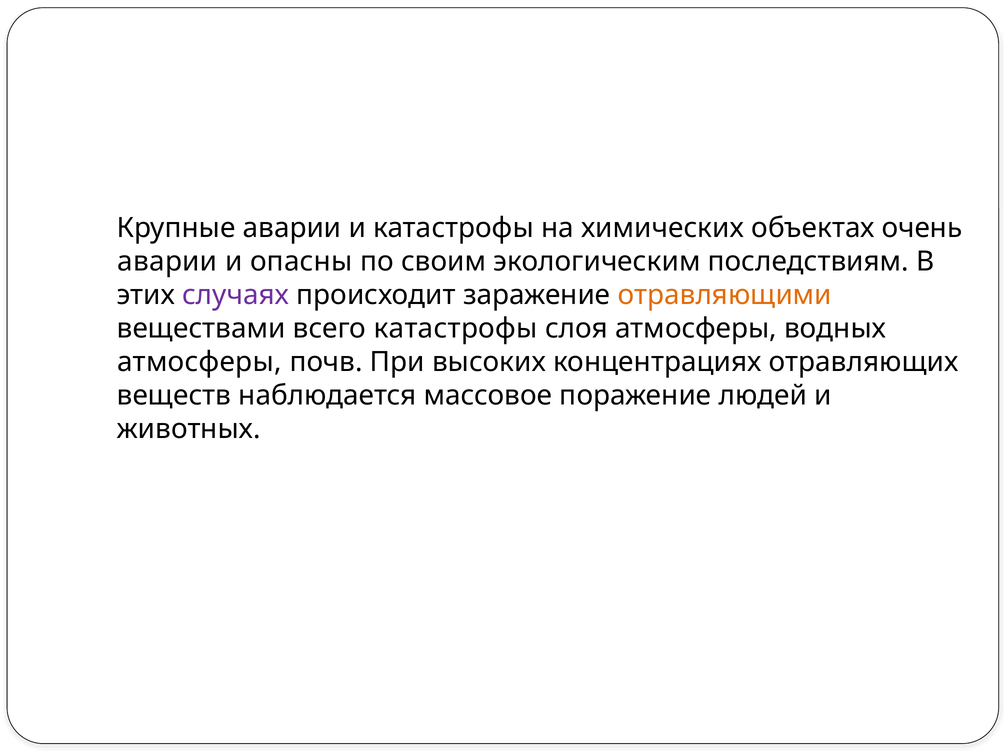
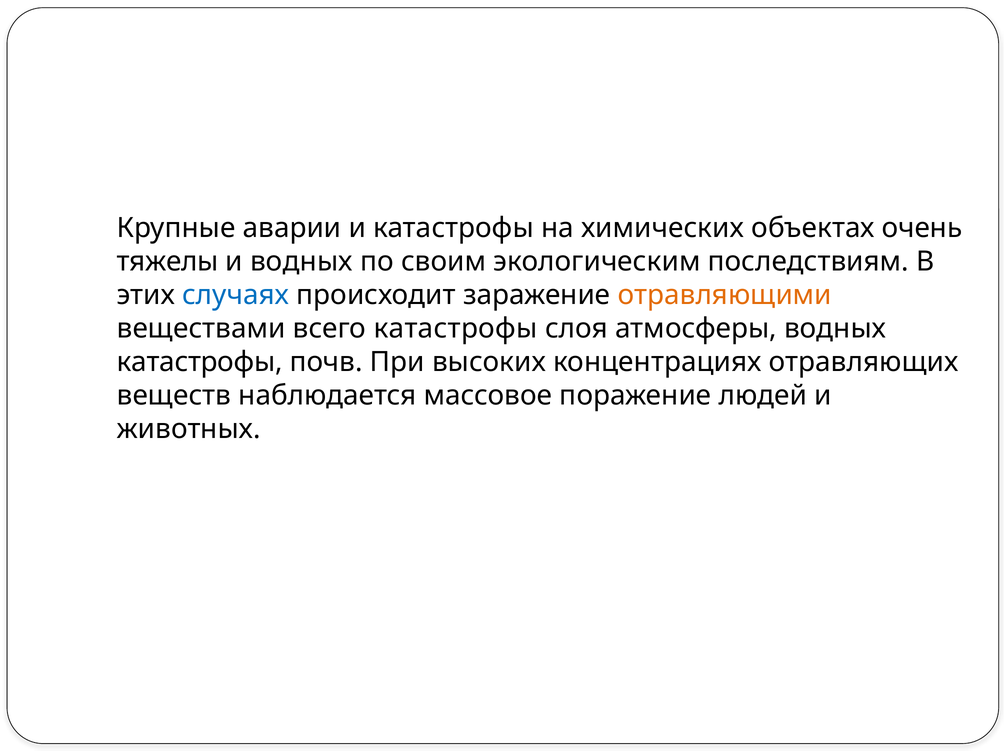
аварии: аварии -> тяжелы (168, 262)
и опасны: опасны -> водных (301, 262)
случаях colour: purple -> blue (236, 295)
атмосферы: атмосферы -> катастрофы (200, 362)
